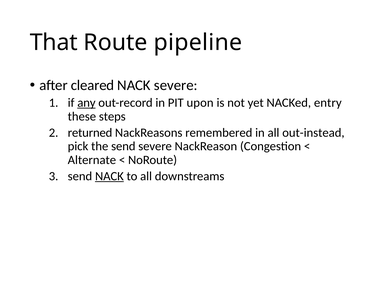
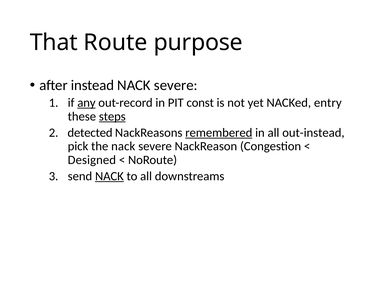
pipeline: pipeline -> purpose (198, 42)
cleared: cleared -> instead (93, 85)
upon: upon -> const (200, 103)
steps underline: none -> present (112, 116)
returned: returned -> detected (90, 133)
remembered underline: none -> present (219, 133)
the send: send -> nack (123, 146)
Alternate: Alternate -> Designed (92, 160)
